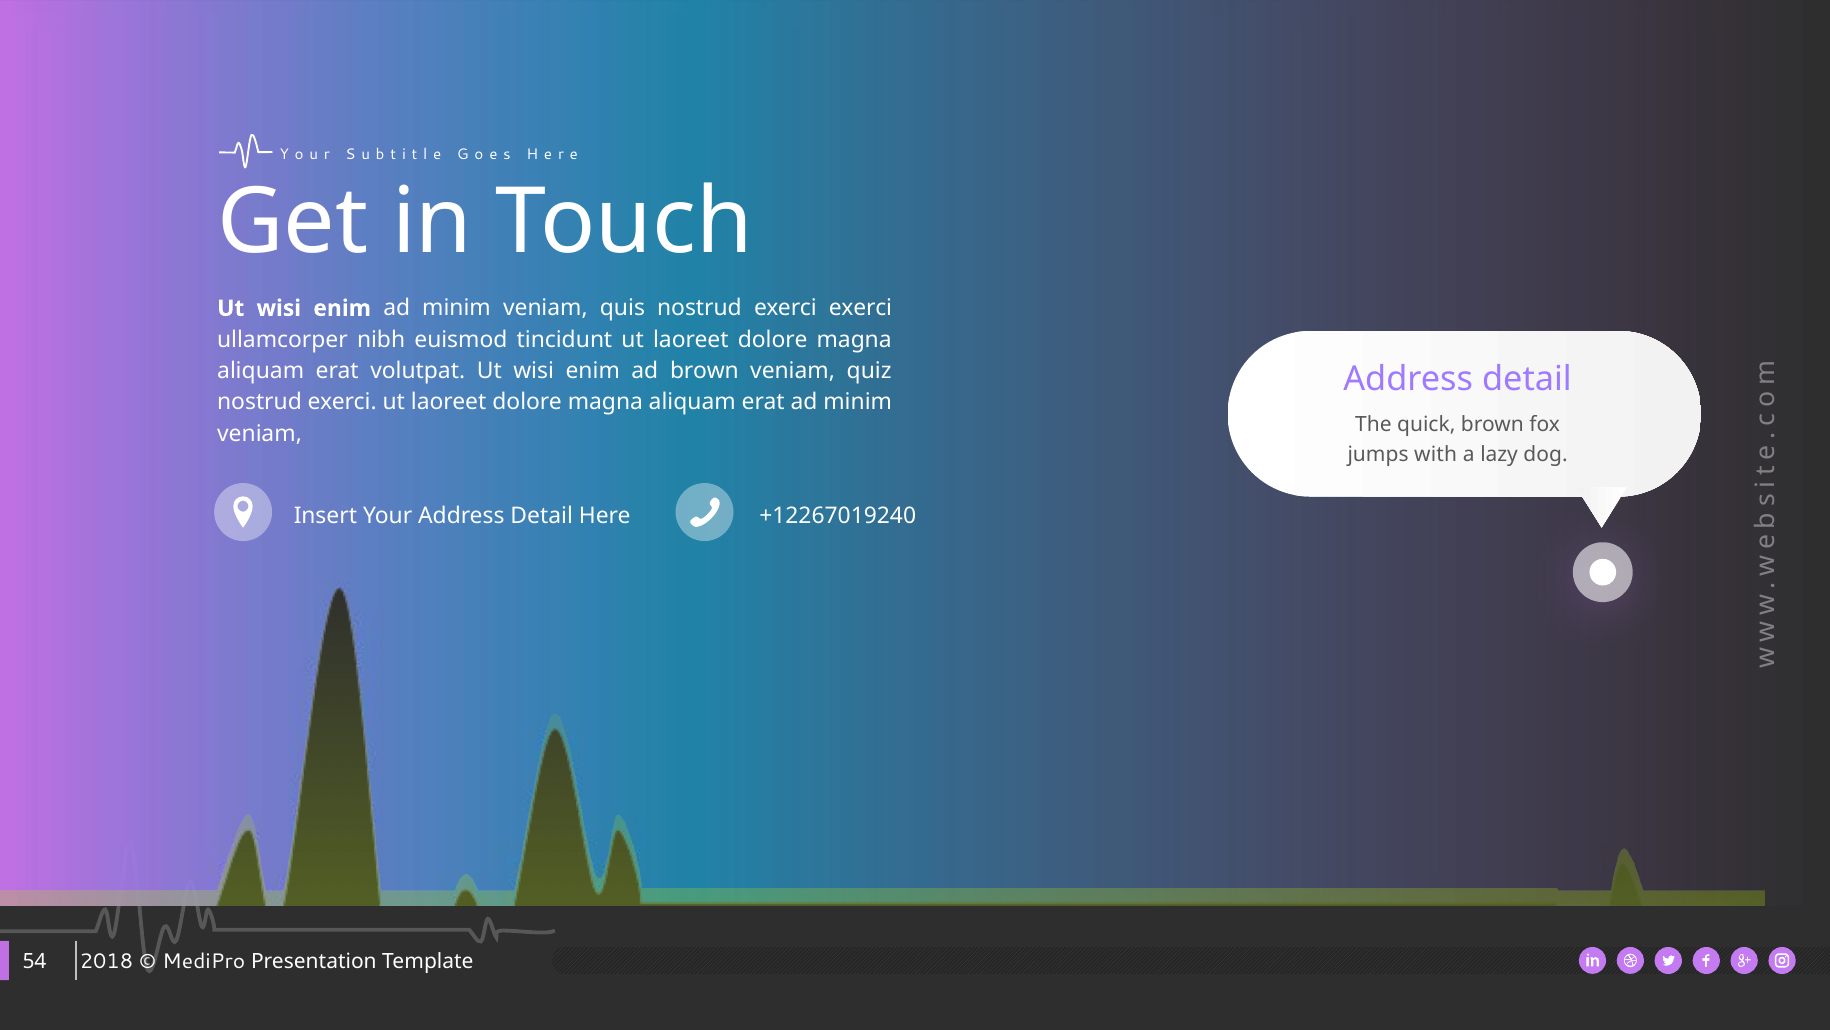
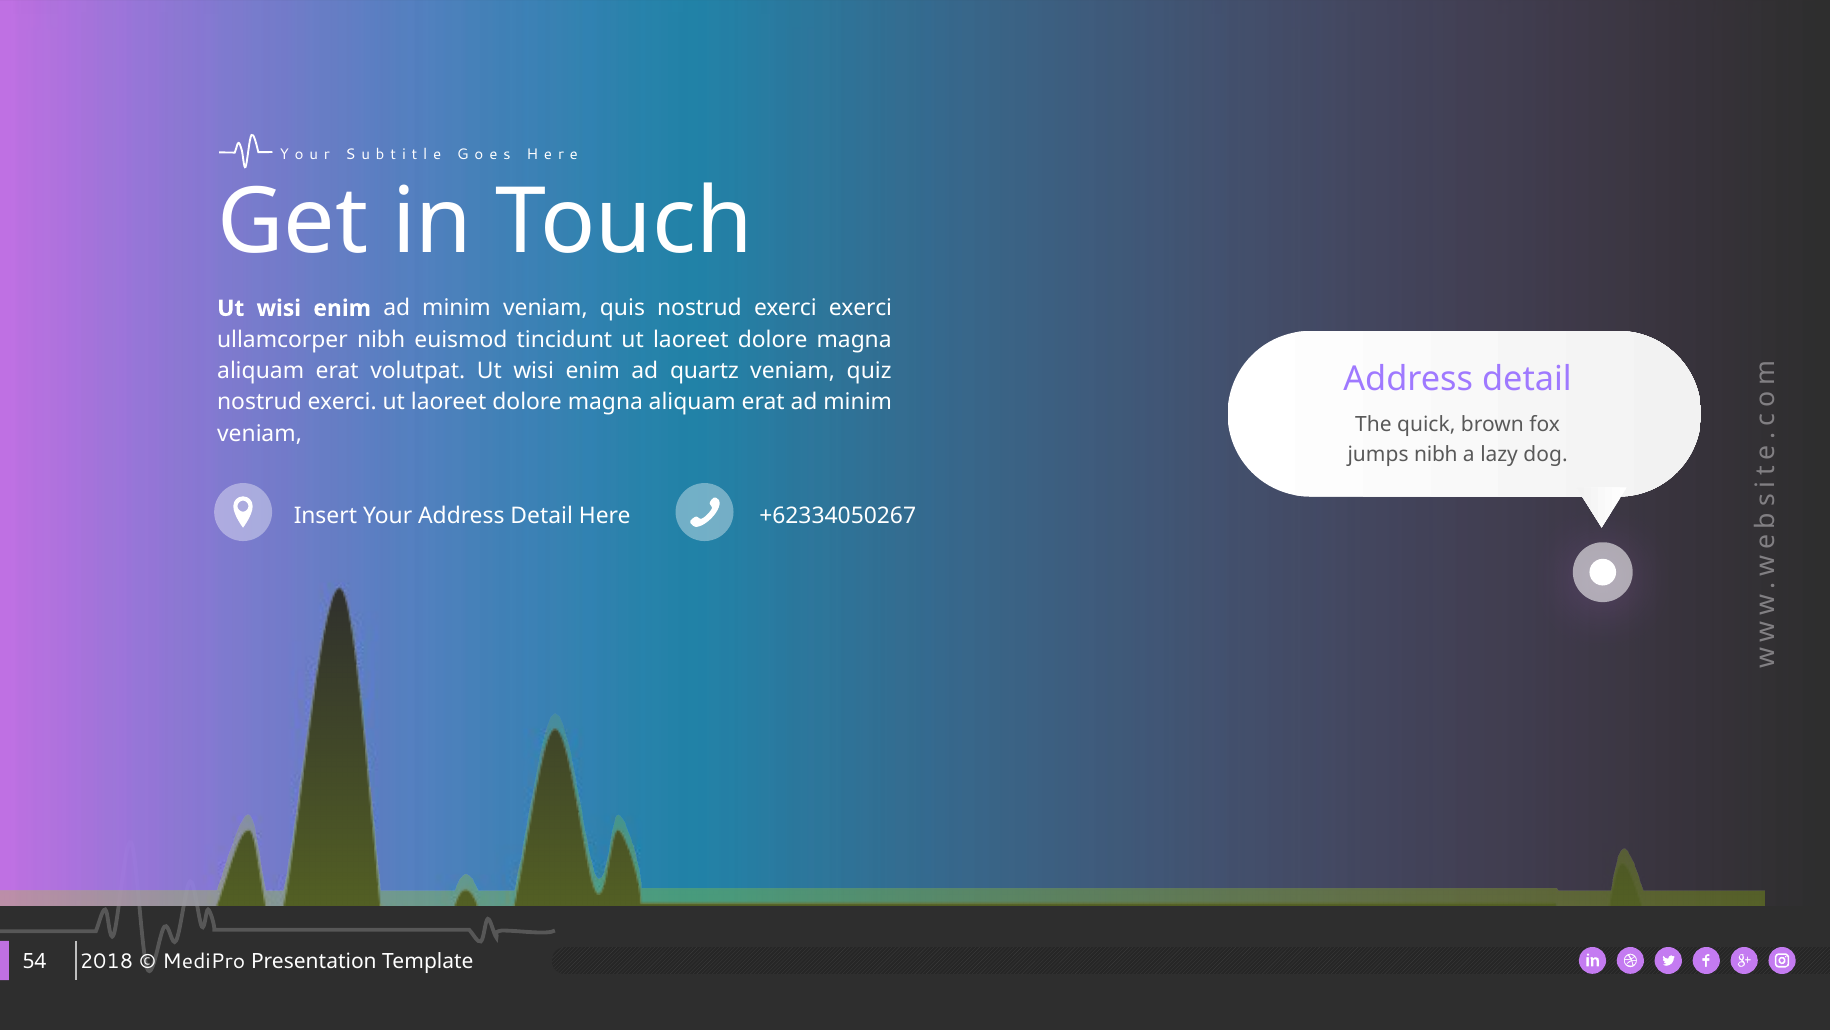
ad brown: brown -> quartz (704, 371)
jumps with: with -> nibh (1436, 454)
+12267019240: +12267019240 -> +62334050267 (838, 516)
